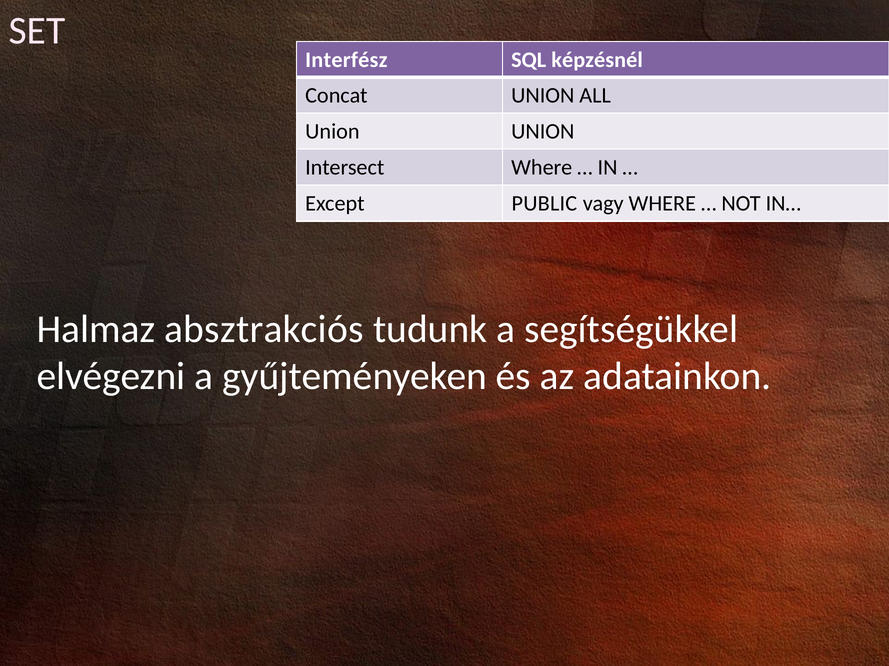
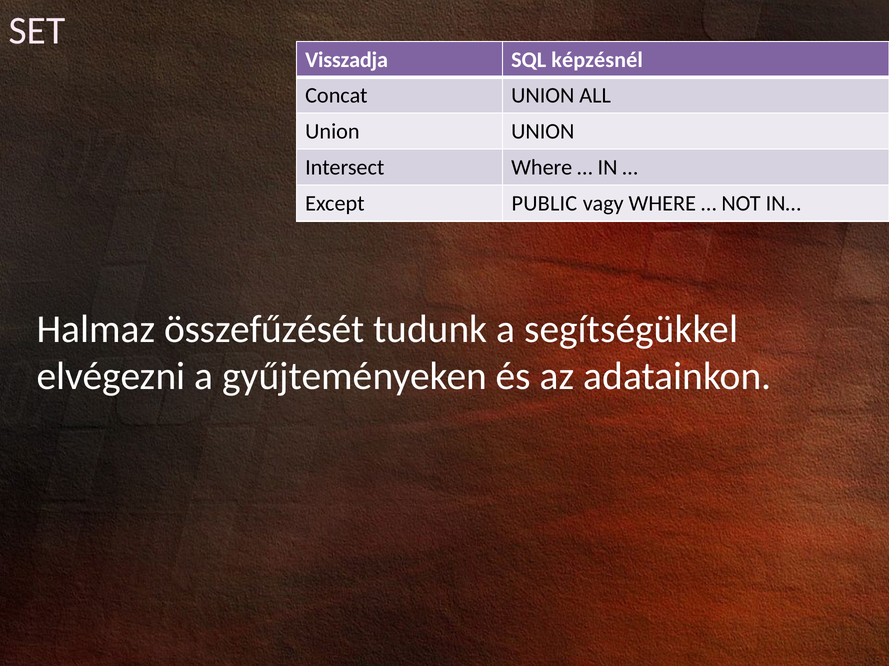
Interfész: Interfész -> Visszadja (347, 60)
absztrakciós: absztrakciós -> összefűzését (264, 329)
